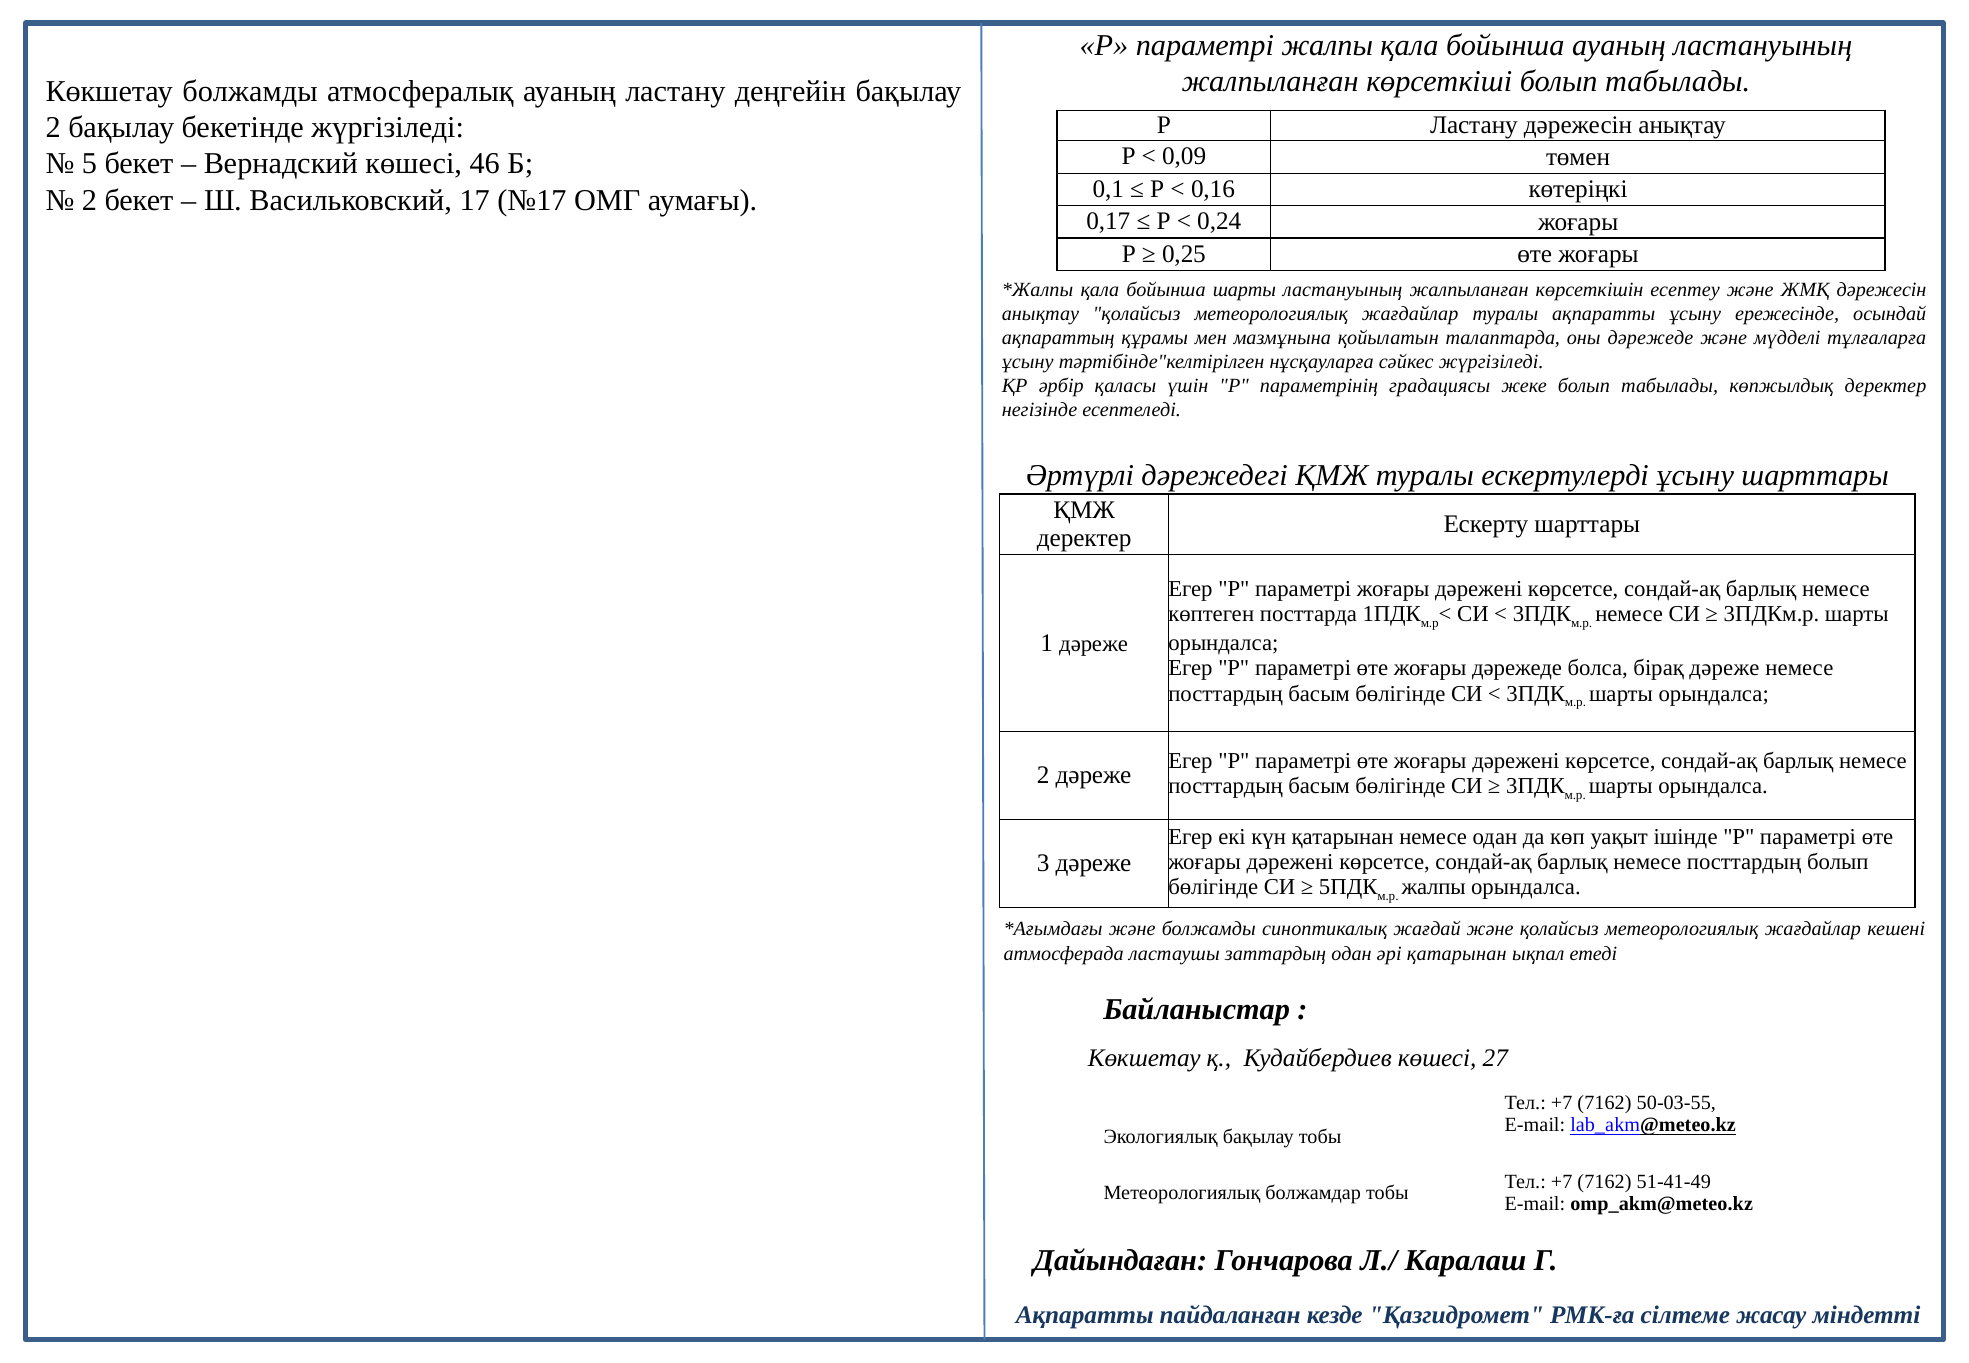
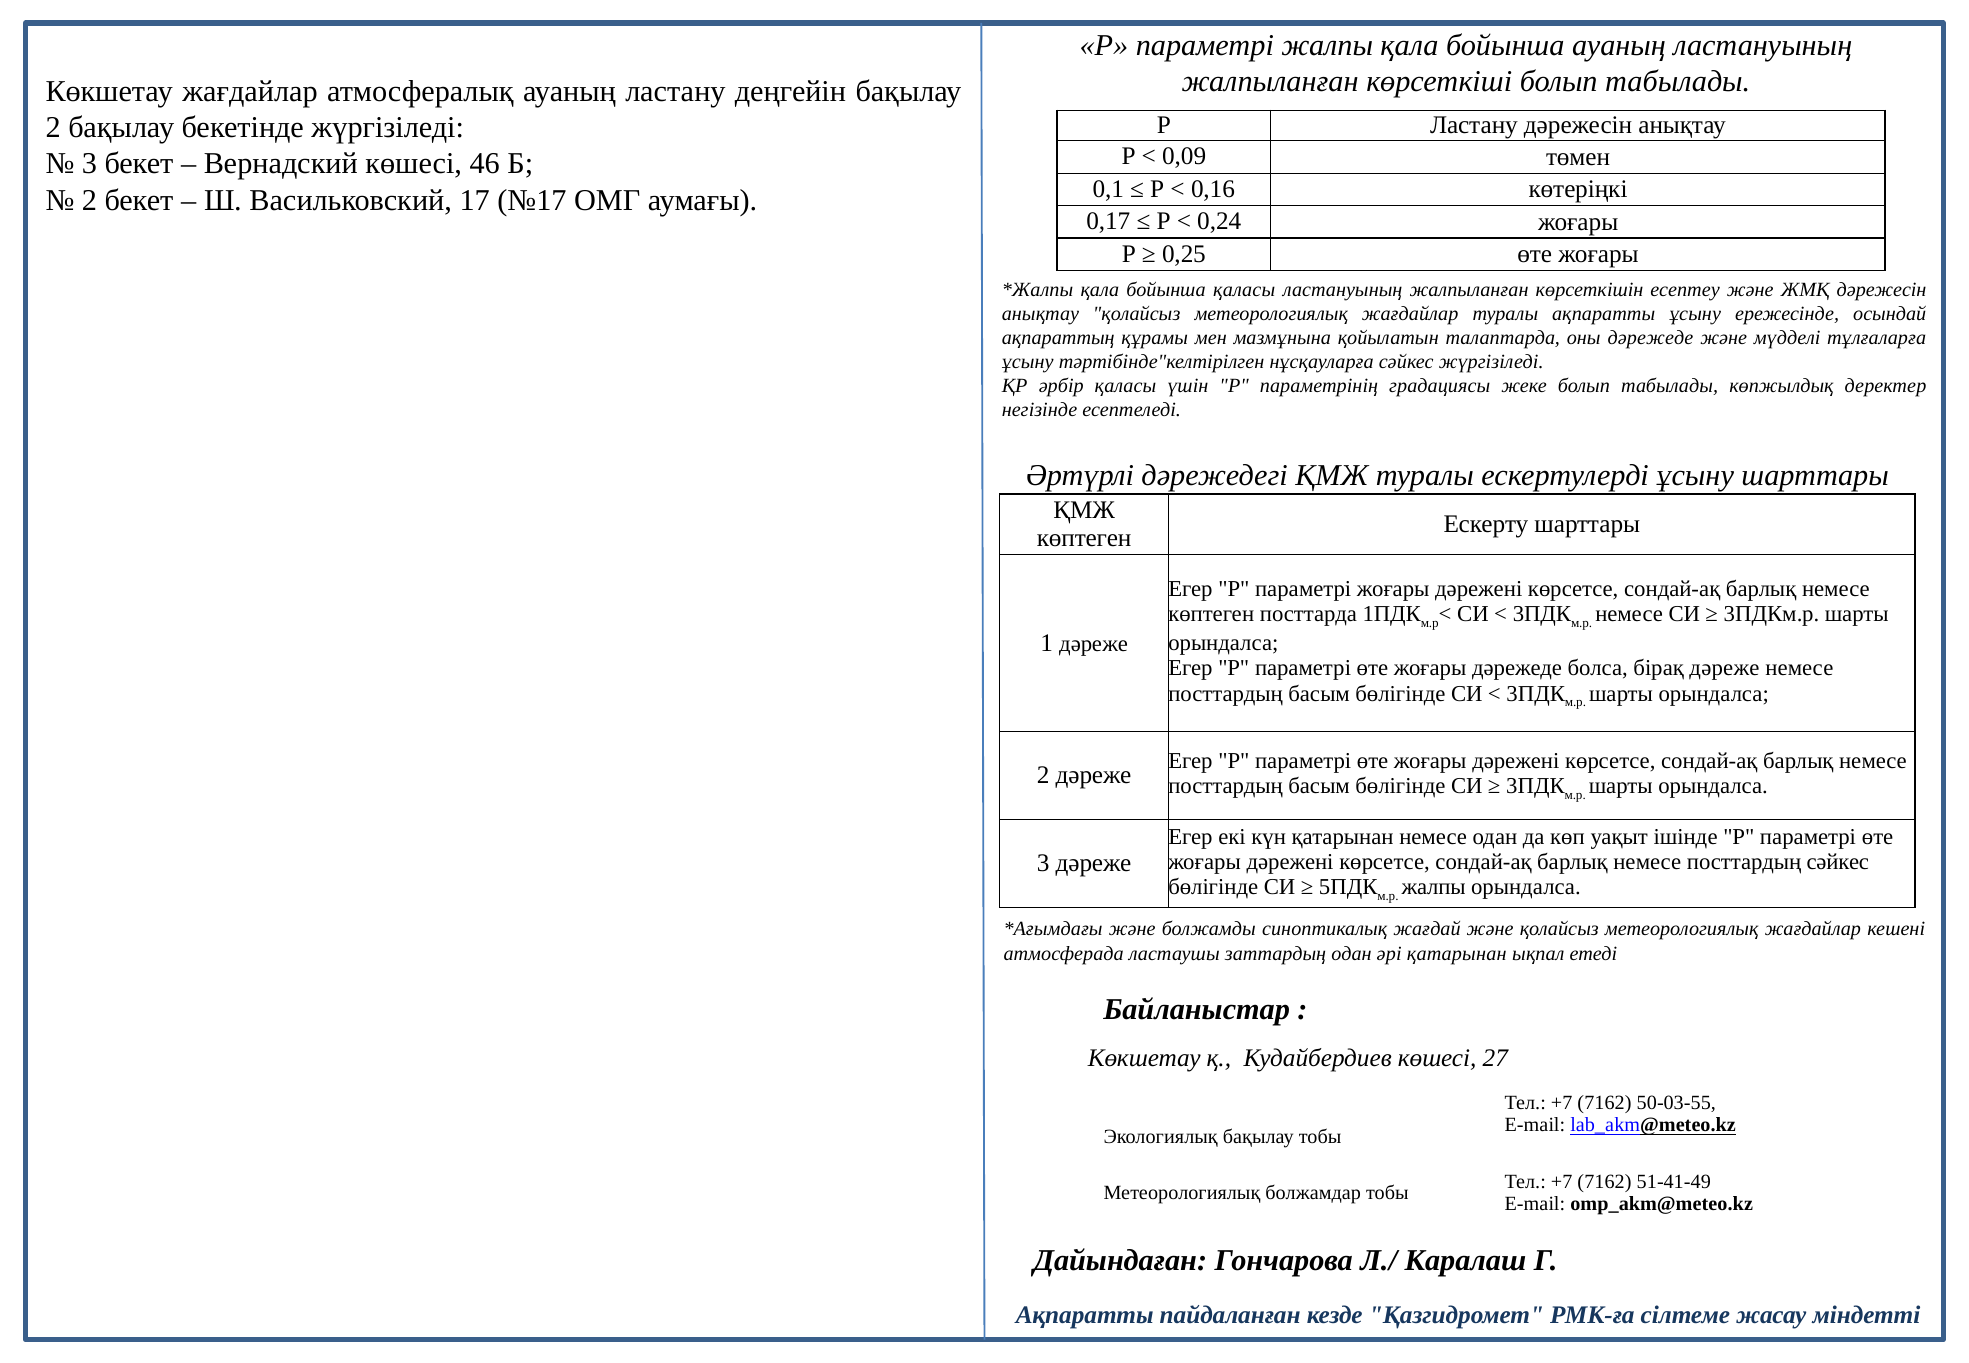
Көкшетау болжамды: болжамды -> жағдайлар (250, 91)
5: 5 -> 3 (89, 164)
бойынша шарты: шарты -> қаласы (1244, 289)
деректер: деректер -> көптеген (1084, 538)
посттардың болып: болып -> сәйкес (1838, 862)
